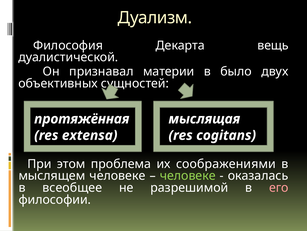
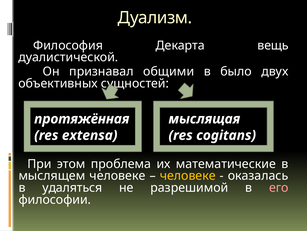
материи: материи -> общими (169, 71)
соображениями: соображениями -> математические (226, 163)
человеке colour: light green -> yellow (188, 175)
всеобщее: всеобщее -> удаляться (72, 187)
